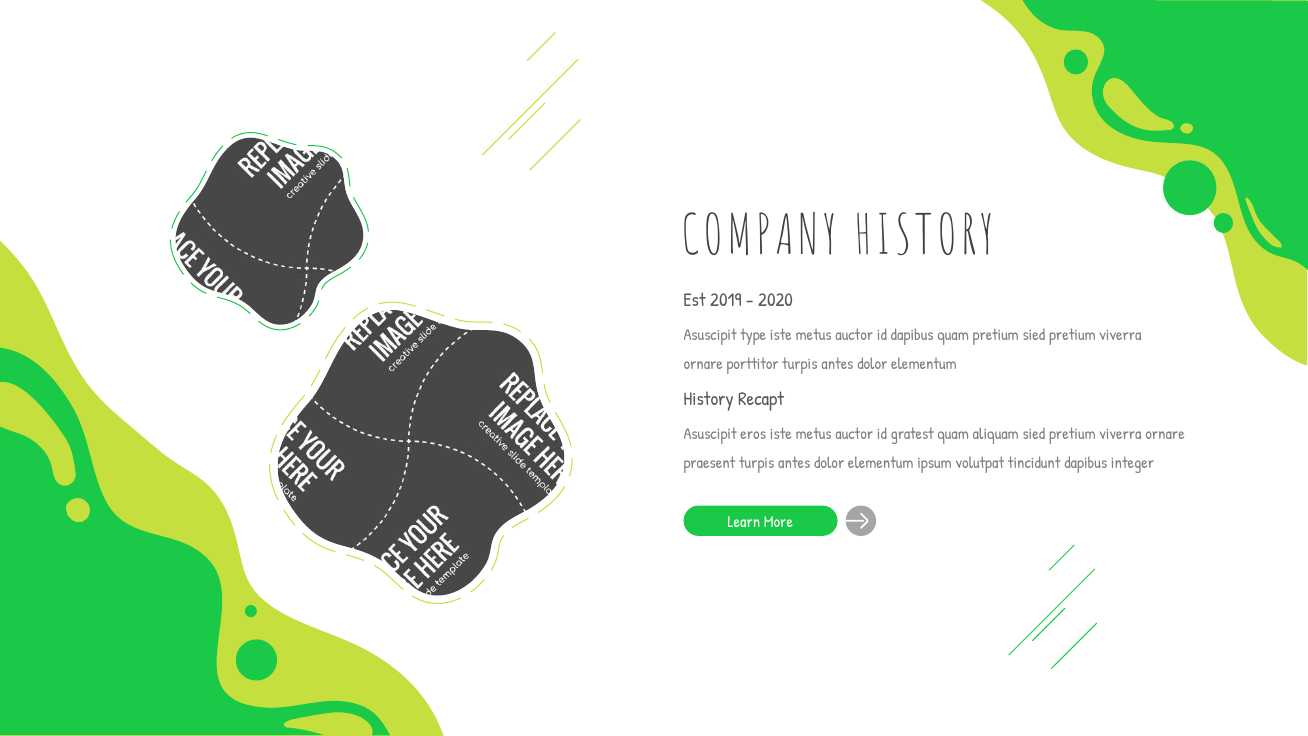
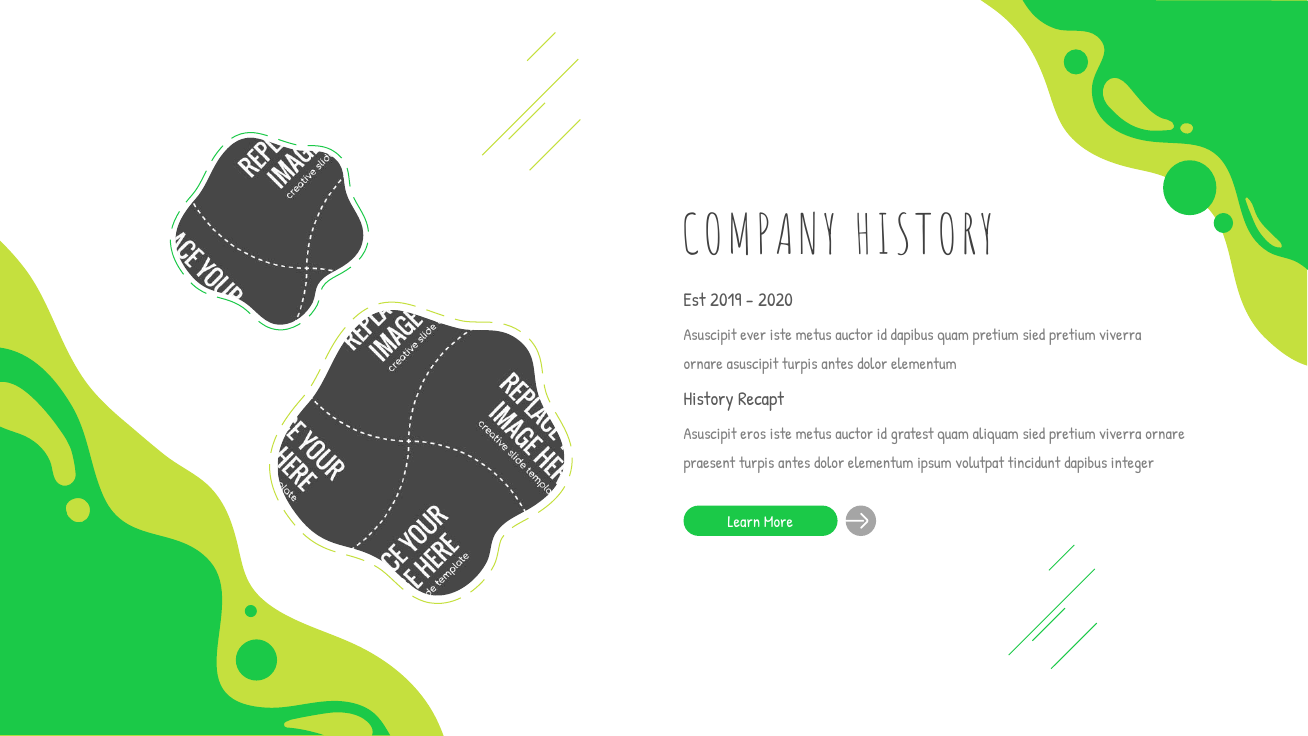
type: type -> ever (753, 335)
ornare porttitor: porttitor -> asuscipit (753, 364)
